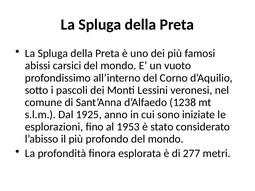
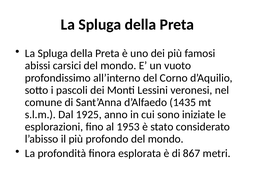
1238: 1238 -> 1435 (183, 102)
277: 277 -> 867 (192, 154)
